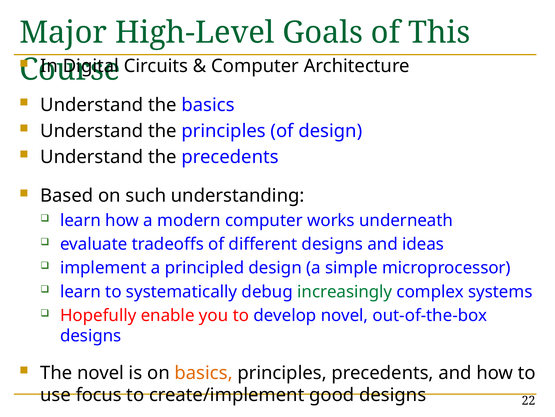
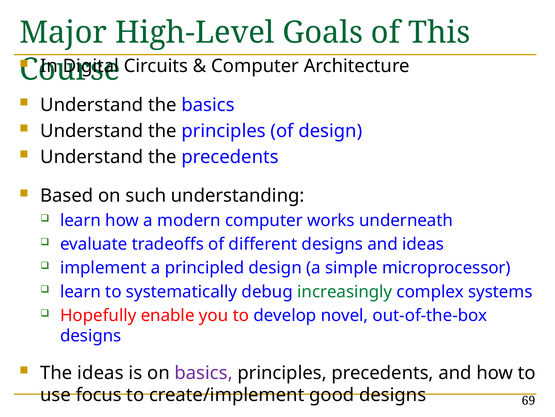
The novel: novel -> ideas (100, 372)
basics colour: orange -> purple (204, 372)
22: 22 -> 69 (528, 400)
